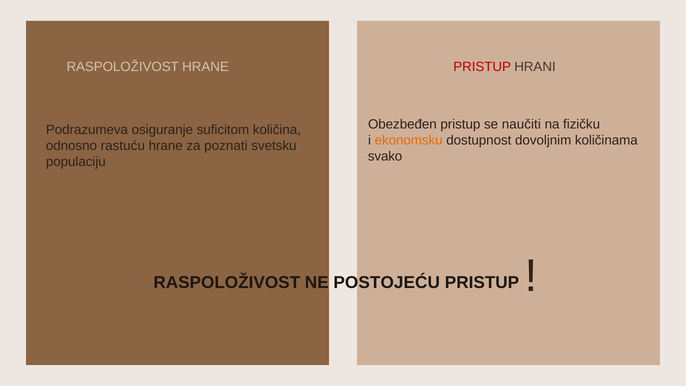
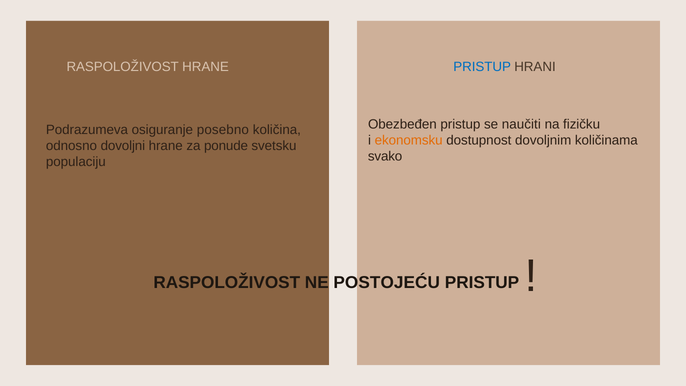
PRISTUP colour: red -> blue (482, 67)
suficitom: suficitom -> posebno (223, 130)
rastuću: rastuću -> dovoljni (123, 146)
poznati: poznati -> ponude (226, 146)
